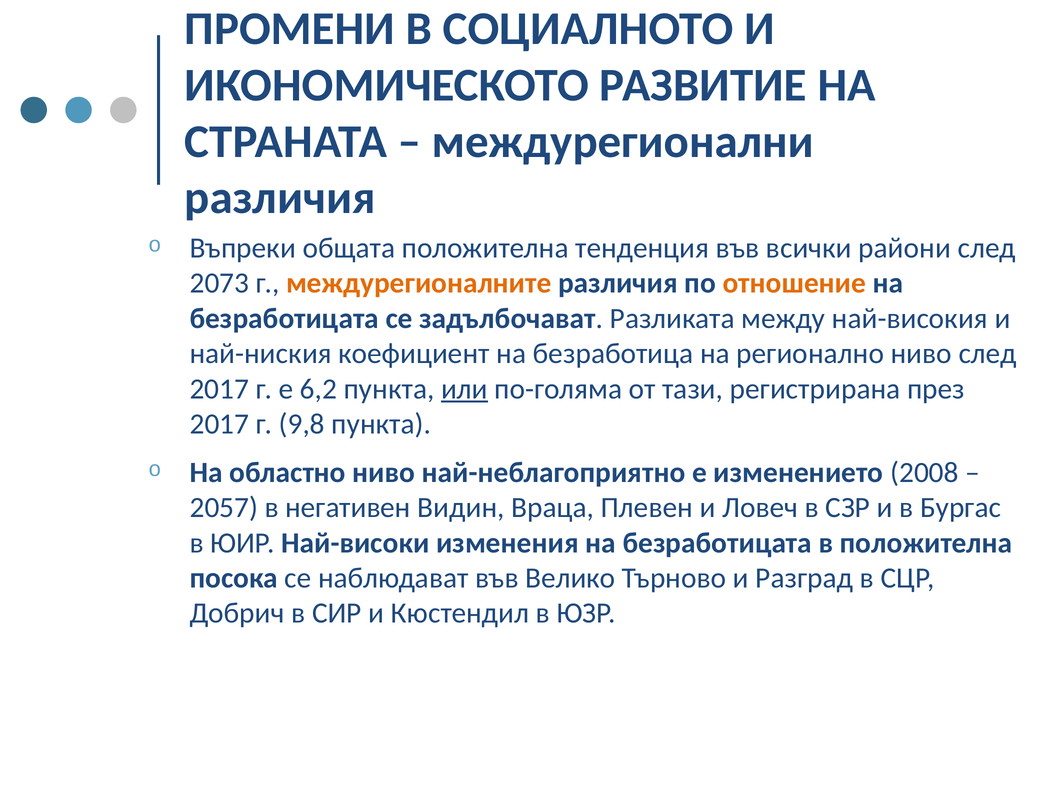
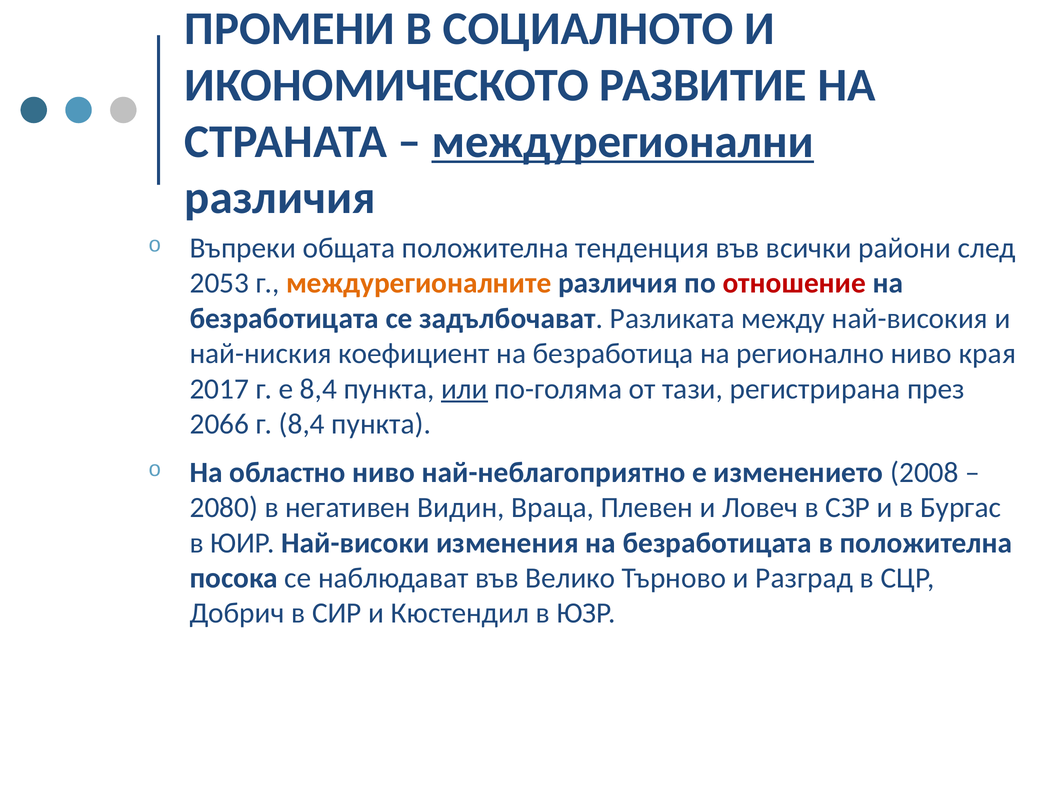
междурегионални underline: none -> present (623, 142)
2073: 2073 -> 2053 (219, 283)
отношение colour: orange -> red (794, 283)
ниво след: след -> края (987, 354)
е 6,2: 6,2 -> 8,4 (319, 389)
2017: 2017 -> 2066 (219, 424)
г 9,8: 9,8 -> 8,4 (302, 424)
2057: 2057 -> 2080 (224, 508)
